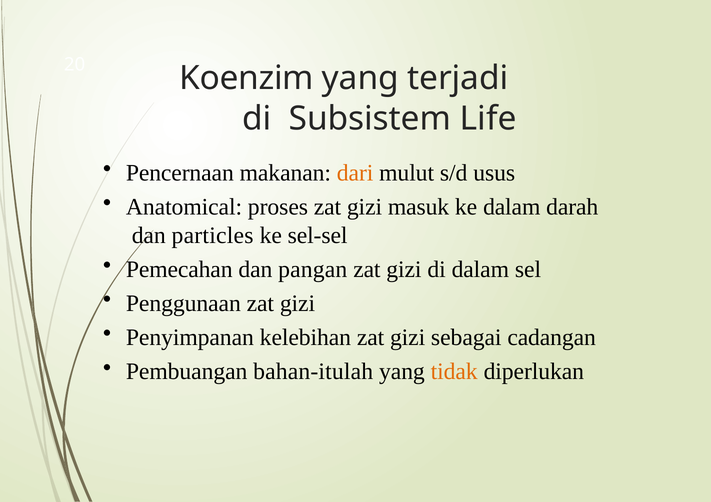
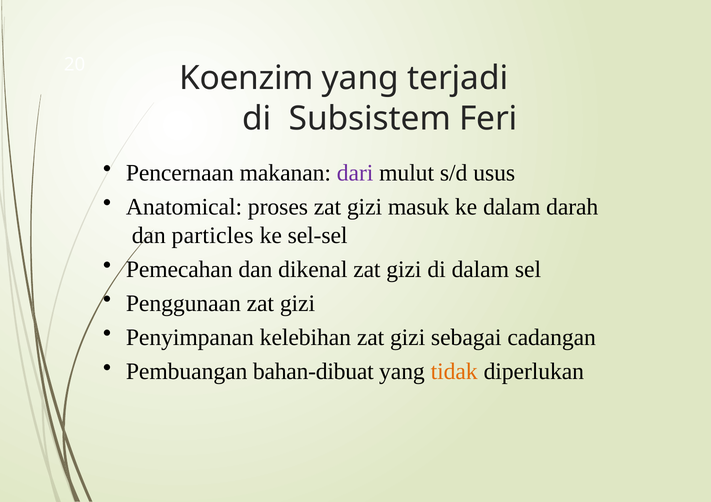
Life: Life -> Feri (488, 119)
dari colour: orange -> purple (355, 173)
pangan: pangan -> dikenal (313, 270)
bahan-itulah: bahan-itulah -> bahan-dibuat (313, 372)
